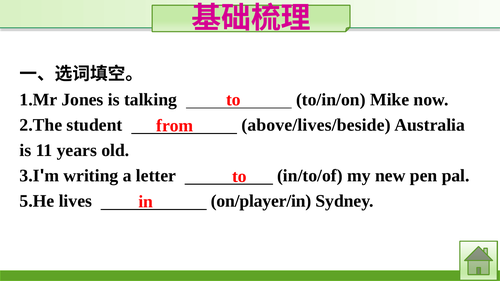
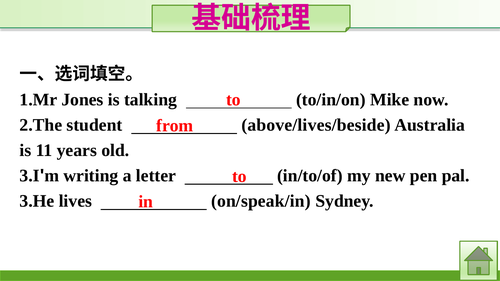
5.He: 5.He -> 3.He (37, 201)
on/player/in: on/player/in -> on/speak/in (261, 201)
